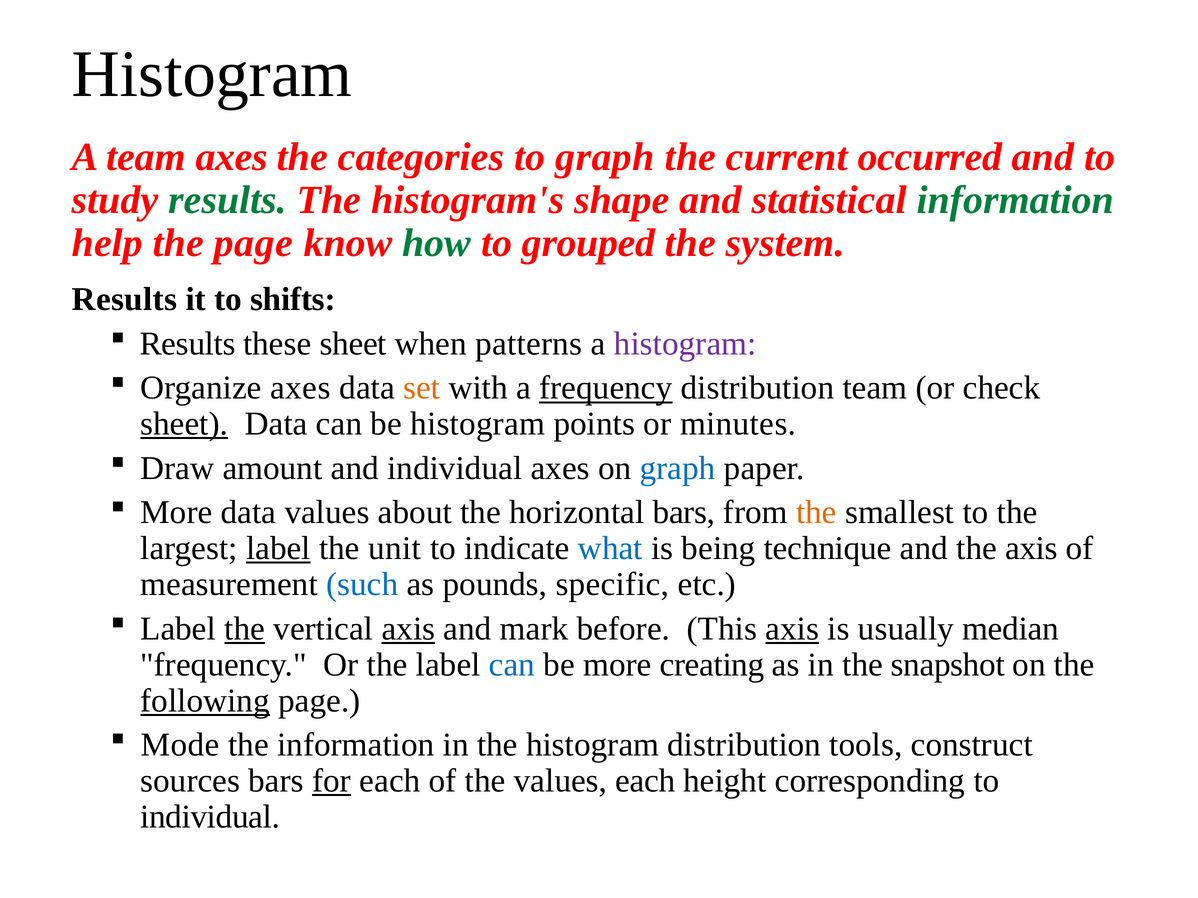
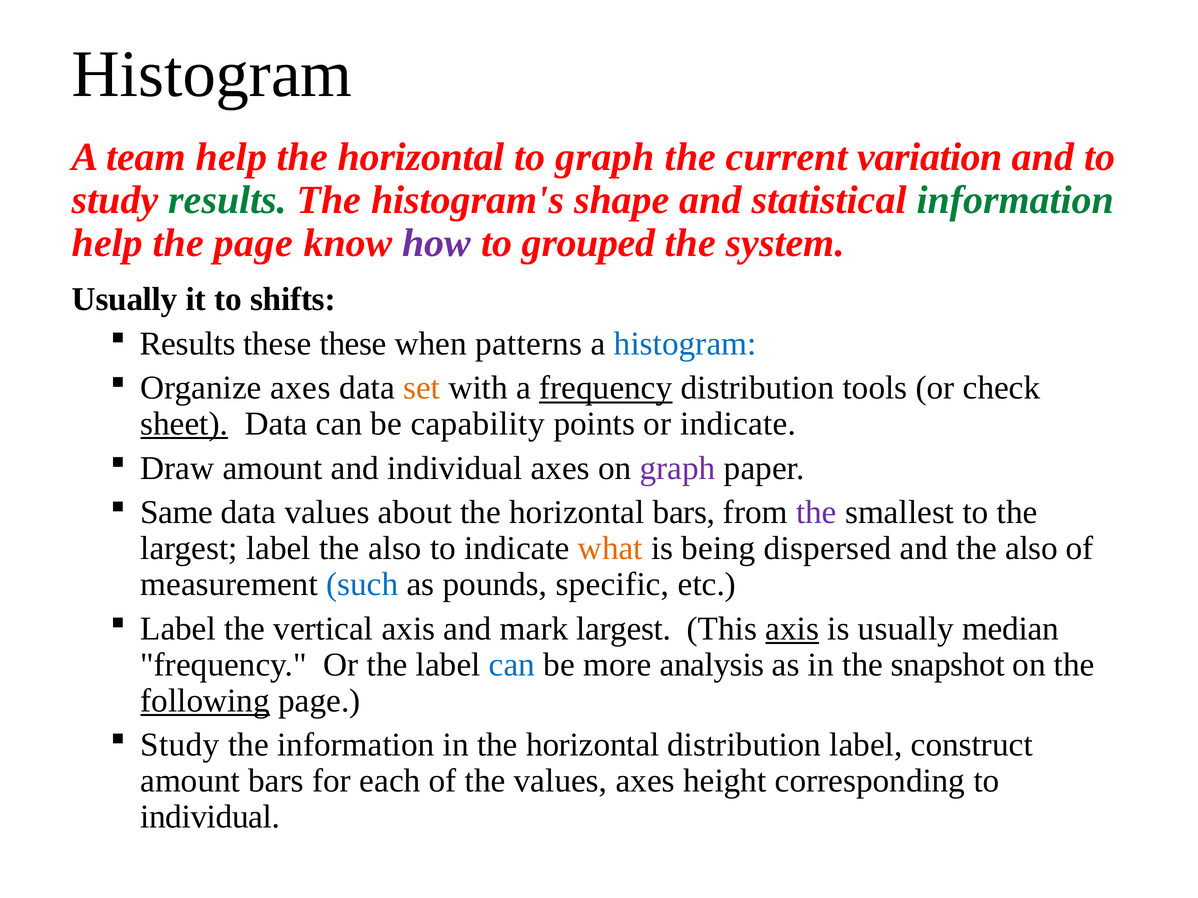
team axes: axes -> help (231, 157)
categories: categories -> horizontal (421, 157)
occurred: occurred -> variation (930, 157)
how colour: green -> purple (437, 243)
Results: Results -> Usually (125, 300)
these sheet: sheet -> these (353, 344)
histogram colour: purple -> blue (685, 344)
distribution team: team -> tools (875, 388)
be histogram: histogram -> capability (478, 424)
or minutes: minutes -> indicate (738, 424)
graph colour: blue -> purple (678, 468)
More: More -> Same (177, 513)
the colour: orange -> purple (816, 513)
label underline: present -> none (278, 549)
unit: unit -> also (395, 549)
what colour: blue -> orange (610, 549)
technique: technique -> dispersed (828, 549)
and the axis: axis -> also (1031, 549)
the underline: present -> none (245, 629)
axis underline: present -> none (408, 629)
mark before: before -> largest (624, 629)
creating: creating -> analysis (712, 665)
Mode: Mode -> Study (180, 745)
in the histogram: histogram -> horizontal (593, 745)
distribution tools: tools -> label (866, 745)
sources: sources -> amount (190, 781)
for underline: present -> none (332, 781)
values each: each -> axes (645, 781)
